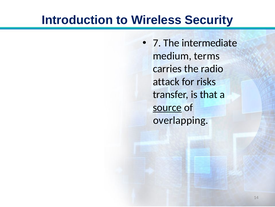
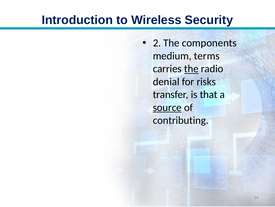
7: 7 -> 2 (157, 43)
intermediate: intermediate -> components (209, 43)
the underline: none -> present (191, 69)
attack: attack -> denial (166, 81)
overlapping: overlapping -> contributing (181, 120)
